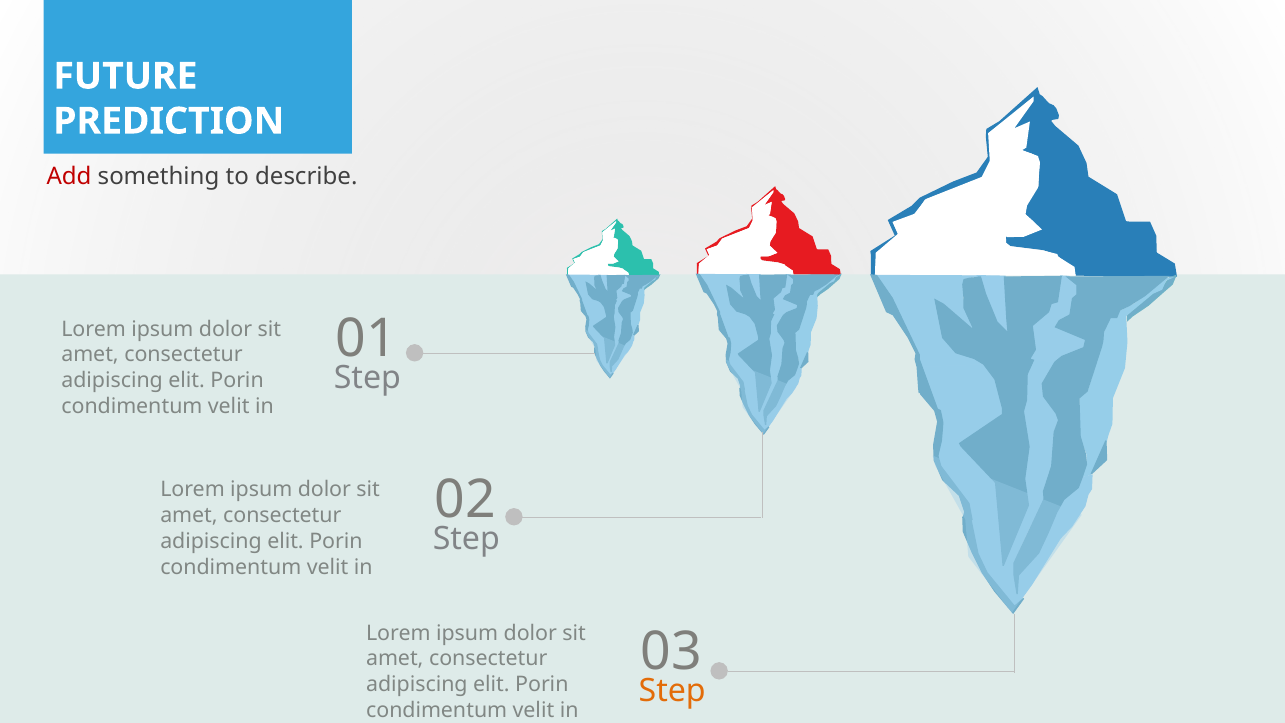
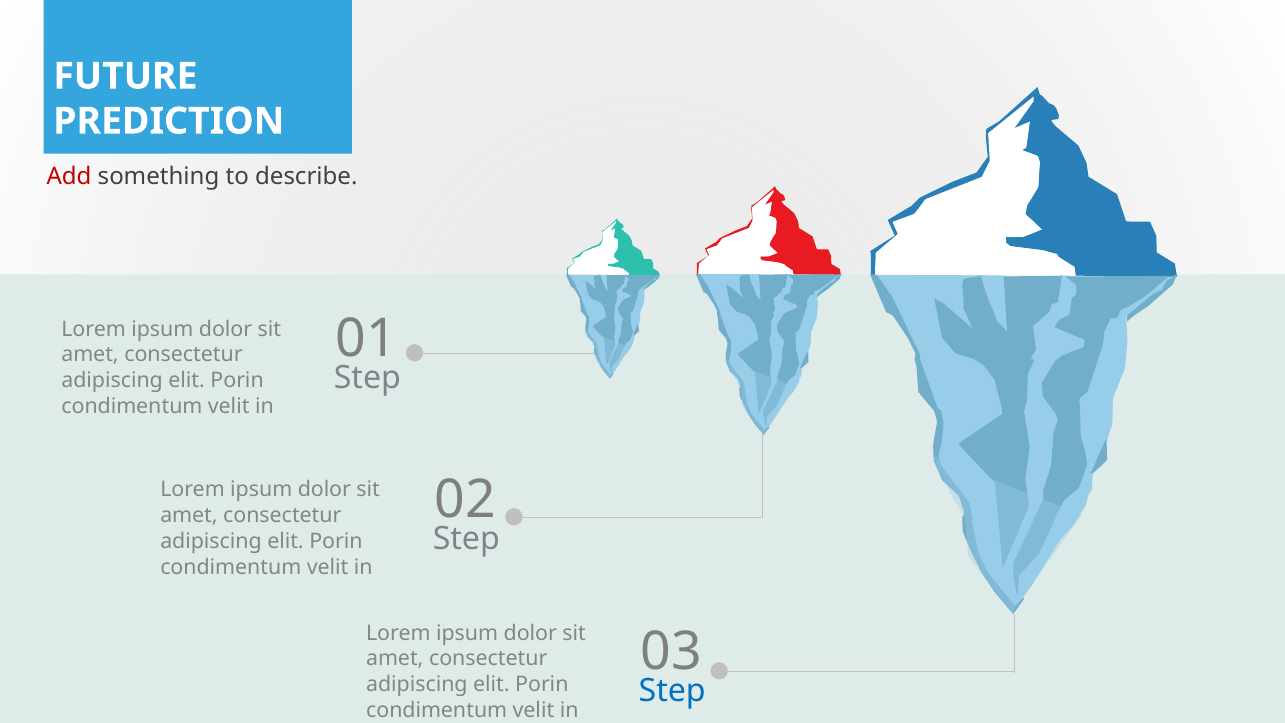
Step colour: orange -> blue (672, 691)
